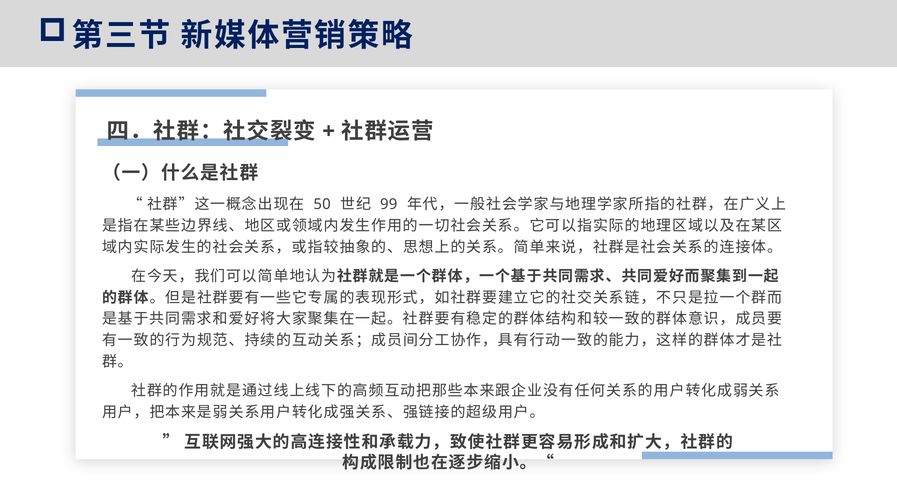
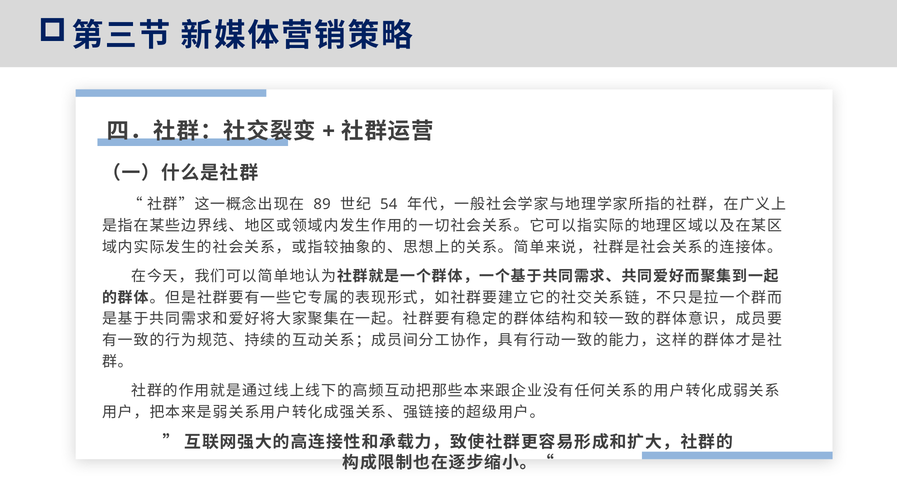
50: 50 -> 89 (322, 204)
99: 99 -> 54 (389, 204)
